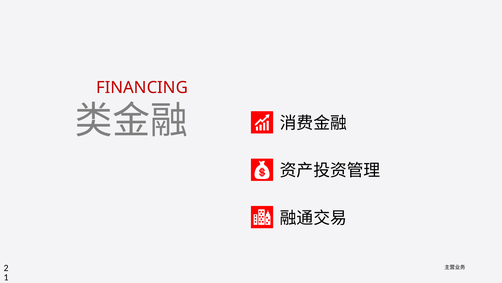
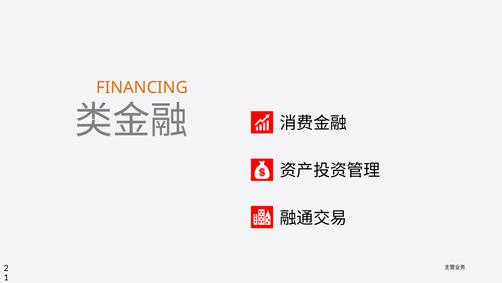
FINANCING colour: red -> orange (142, 88)
